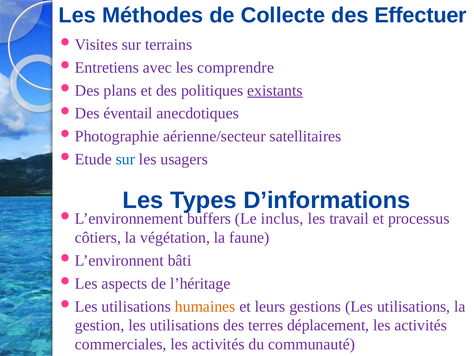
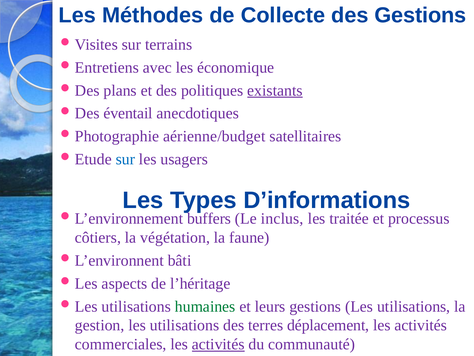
des Effectuer: Effectuer -> Gestions (420, 15)
comprendre: comprendre -> économique (236, 67)
aérienne/secteur: aérienne/secteur -> aérienne/budget (214, 136)
travail: travail -> traitée (349, 218)
humaines colour: orange -> green (205, 306)
activités underline: none -> present (218, 344)
